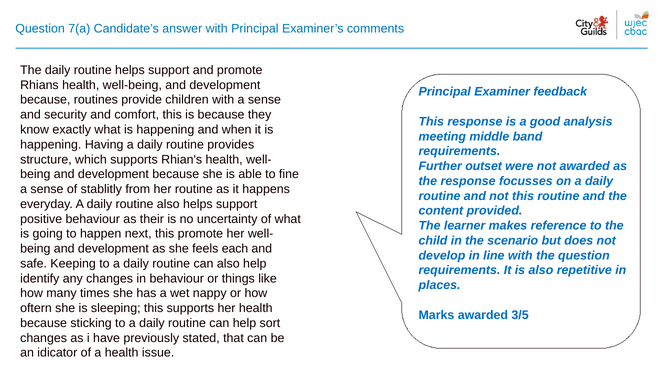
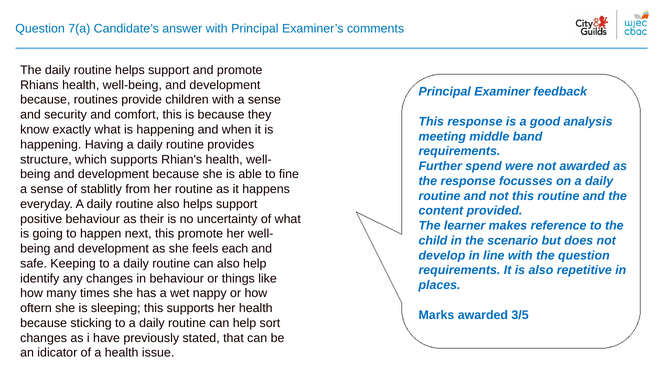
outset: outset -> spend (484, 166)
